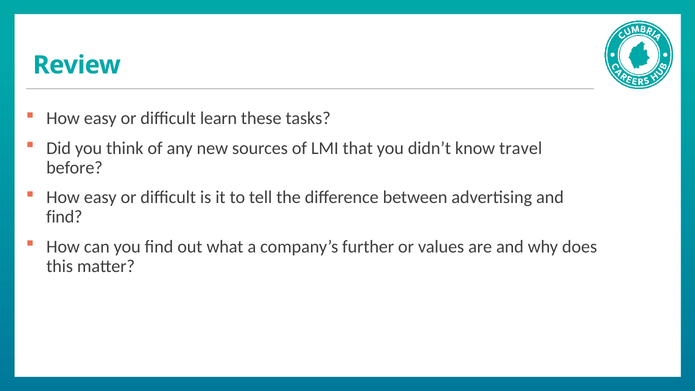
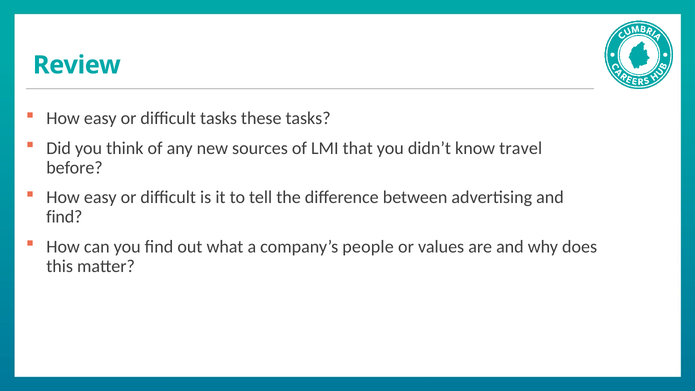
difficult learn: learn -> tasks (218, 118)
further: further -> people (368, 247)
